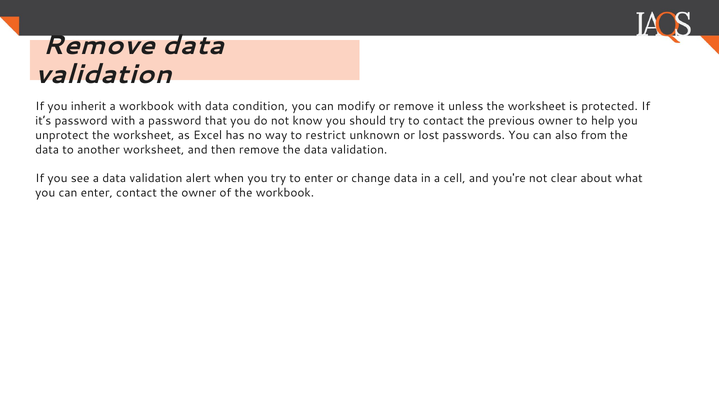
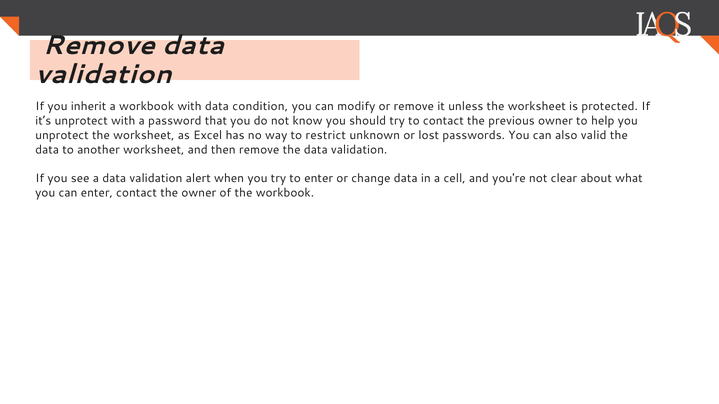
it’s password: password -> unprotect (81, 121)
from: from -> valid (594, 135)
